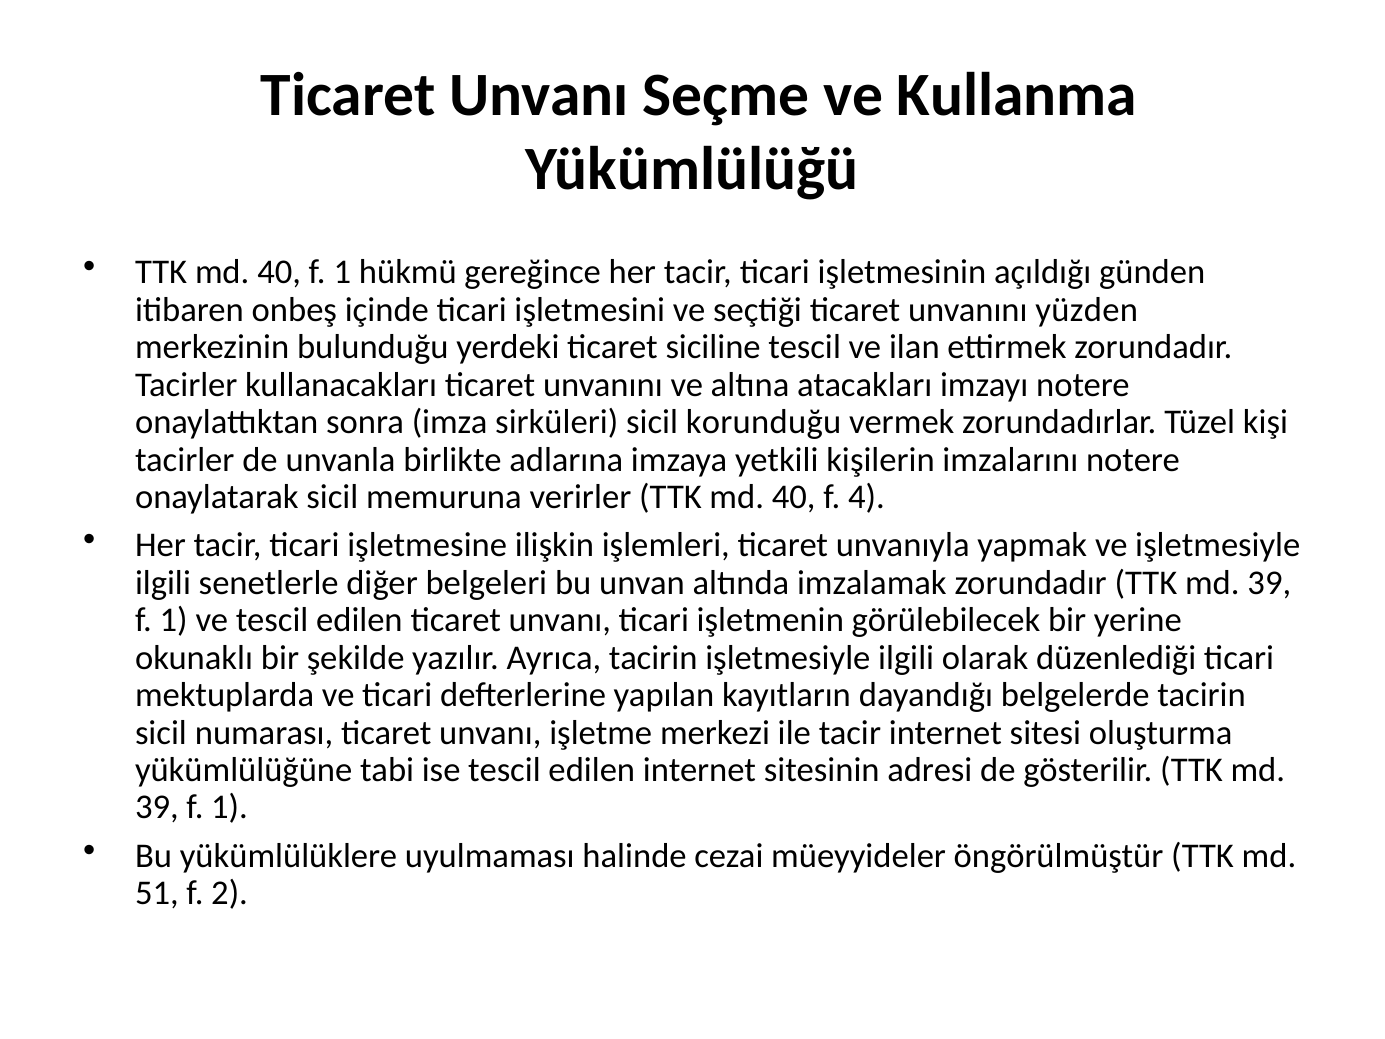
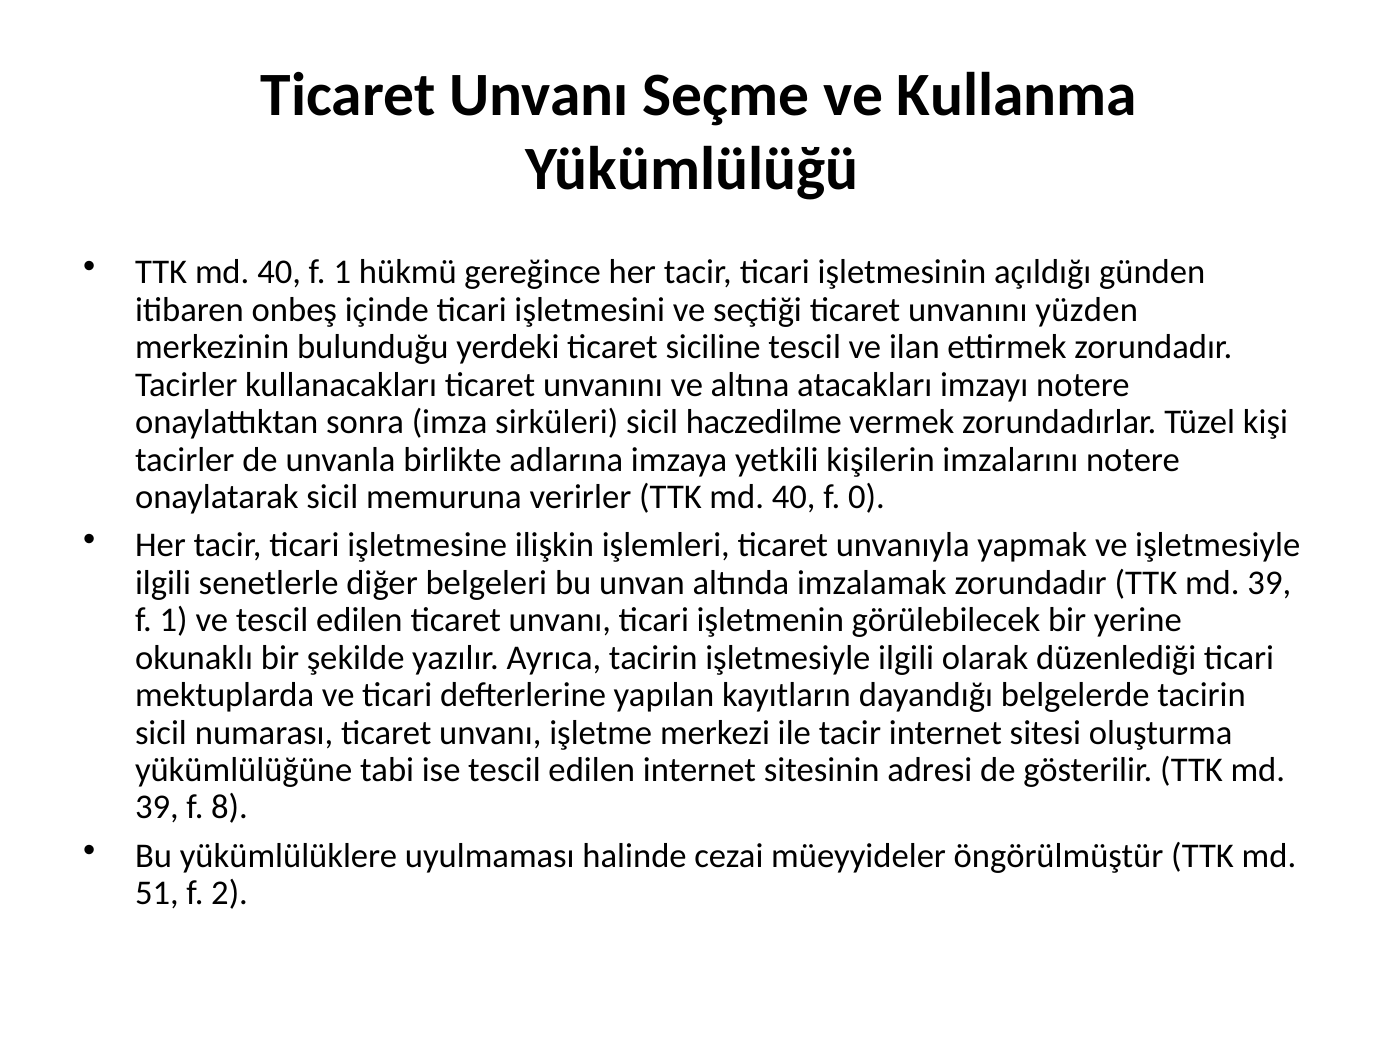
korunduğu: korunduğu -> haczedilme (764, 422)
4: 4 -> 0 (867, 497)
1: 1 -> 8 (230, 807)
